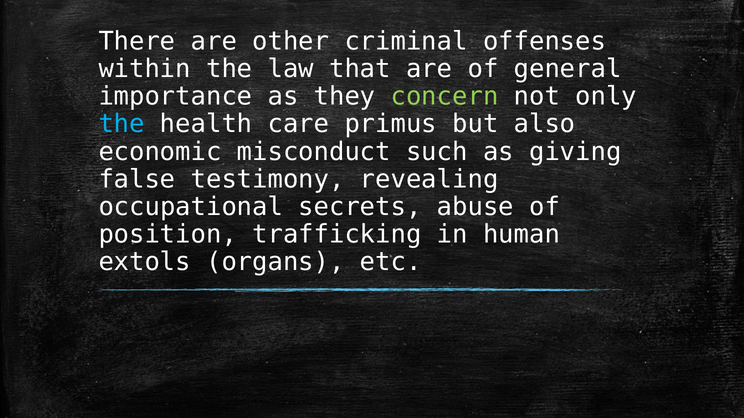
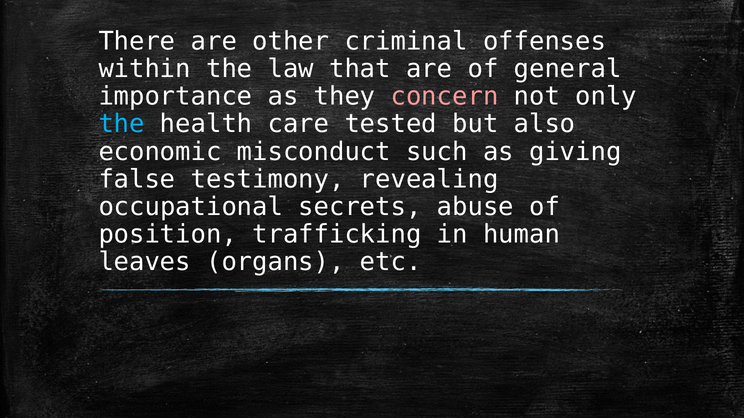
concern colour: light green -> pink (445, 97)
primus: primus -> tested (391, 124)
extols: extols -> leaves (145, 262)
